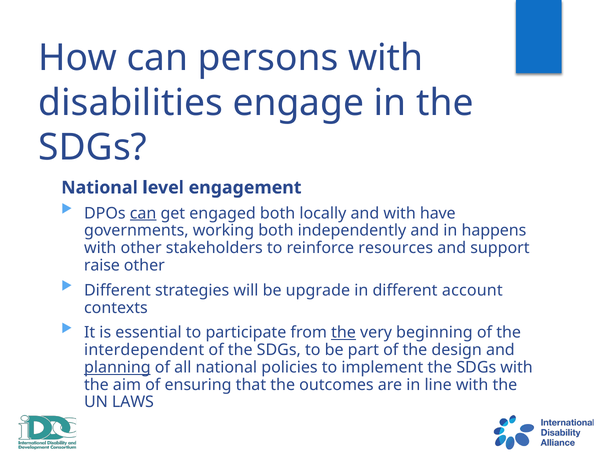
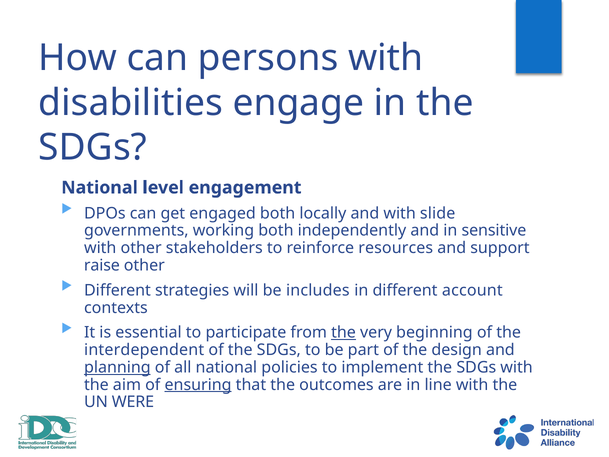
can underline: present -> none (143, 213)
have: have -> slide (438, 213)
happens: happens -> sensitive (494, 231)
upgrade: upgrade -> includes (318, 290)
ensuring underline: none -> present (198, 385)
LAWS: LAWS -> WERE (133, 402)
